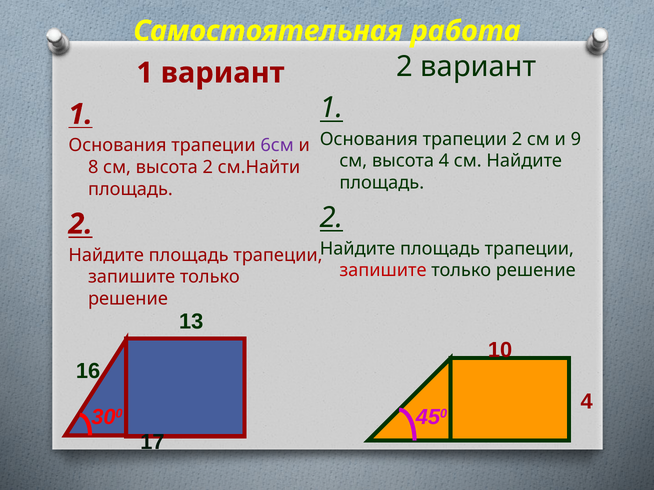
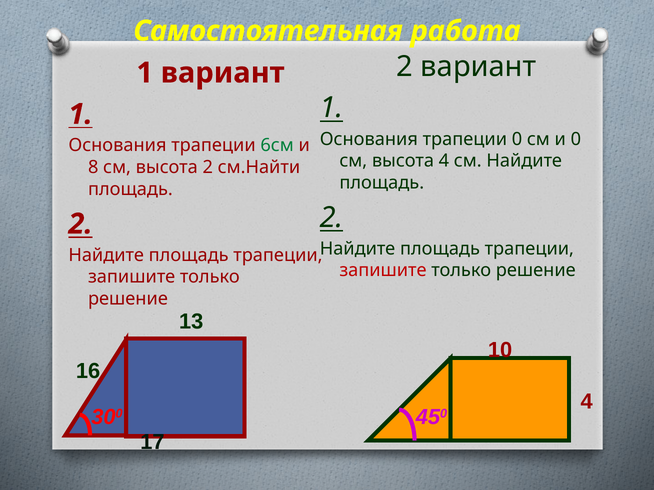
трапеции 2: 2 -> 0 (517, 139)
и 9: 9 -> 0 (576, 139)
6см colour: purple -> green (277, 146)
